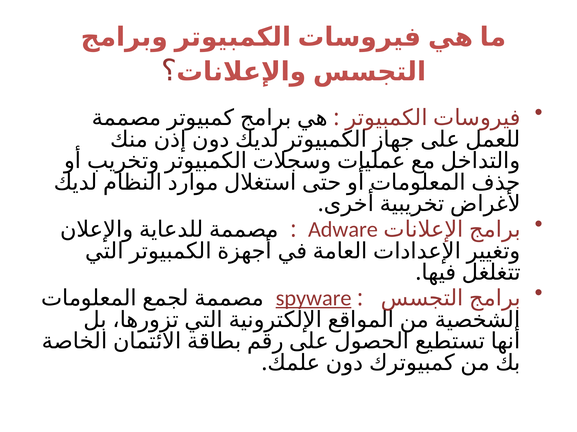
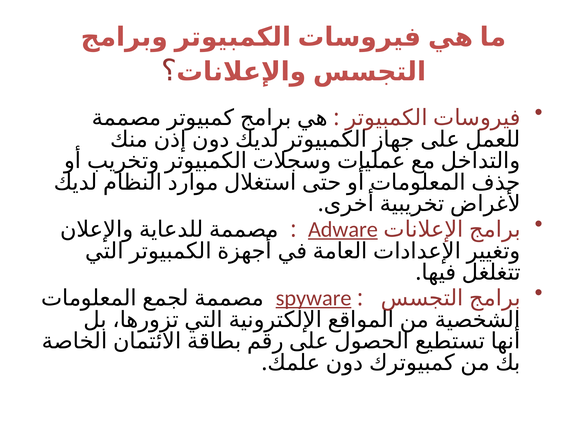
Adware underline: none -> present (343, 230)
